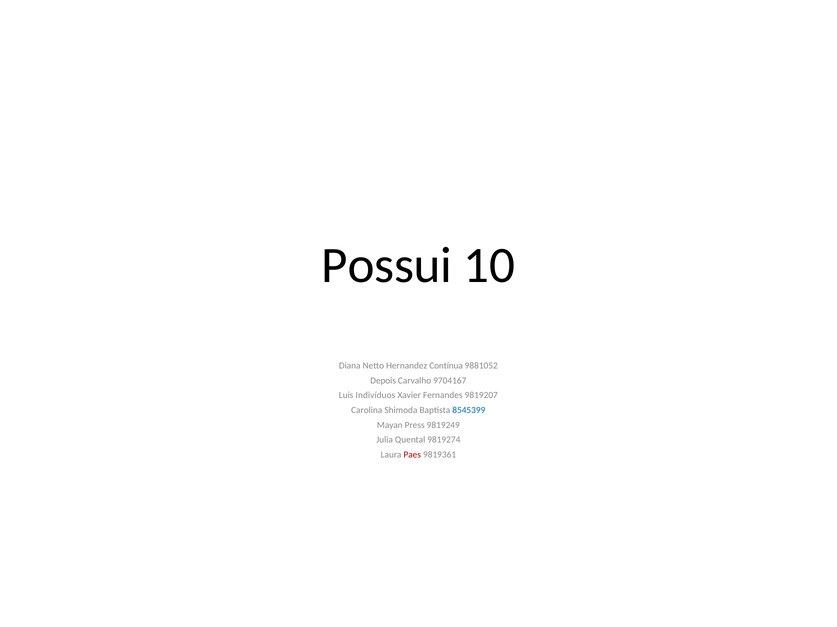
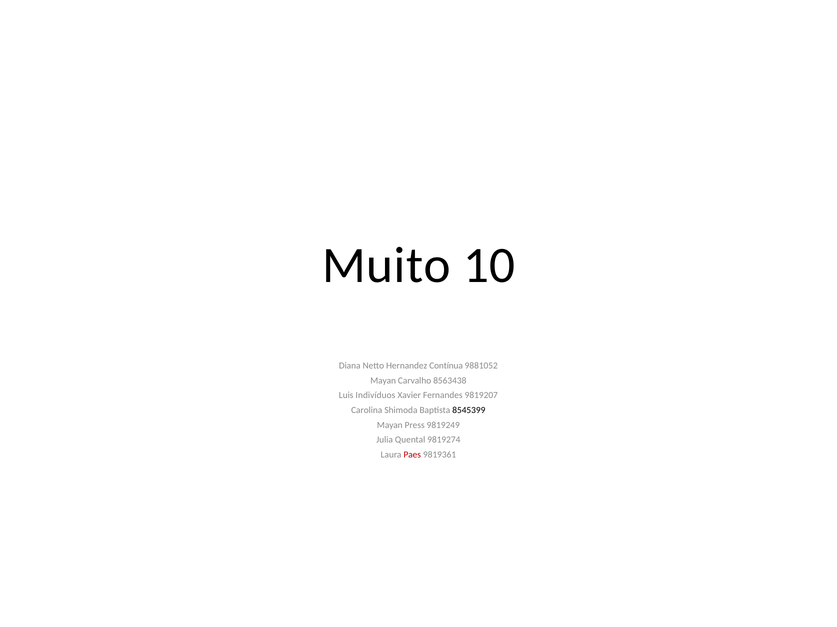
Possui: Possui -> Muito (386, 266)
Depois: Depois -> Mayan (383, 381)
9704167: 9704167 -> 8563438 (450, 381)
8545399 colour: blue -> black (469, 411)
